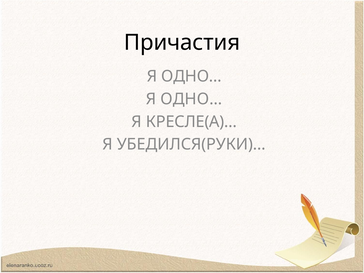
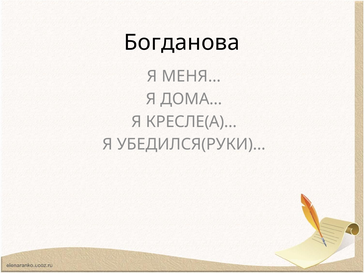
Причастия: Причастия -> Богданова (182, 43)
ОДНО…: ОДНО… -> МЕНЯ… (191, 76)
ОДНО…: ОДНО… -> ДОМА… (191, 99)
